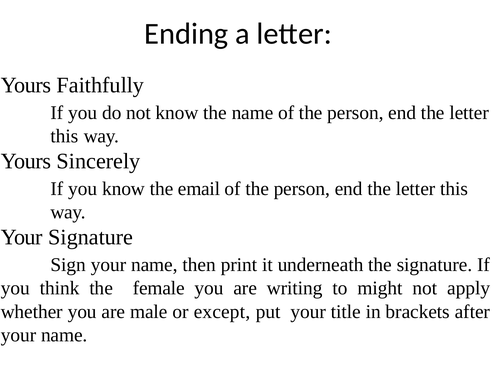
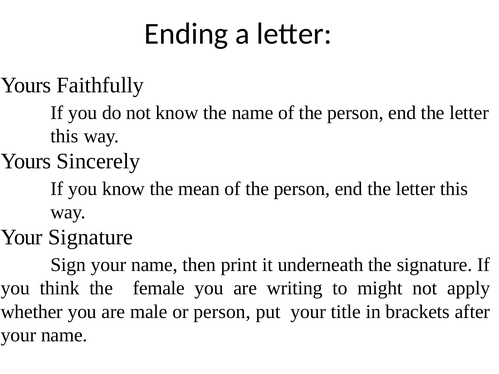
email: email -> mean (199, 189)
or except: except -> person (222, 312)
